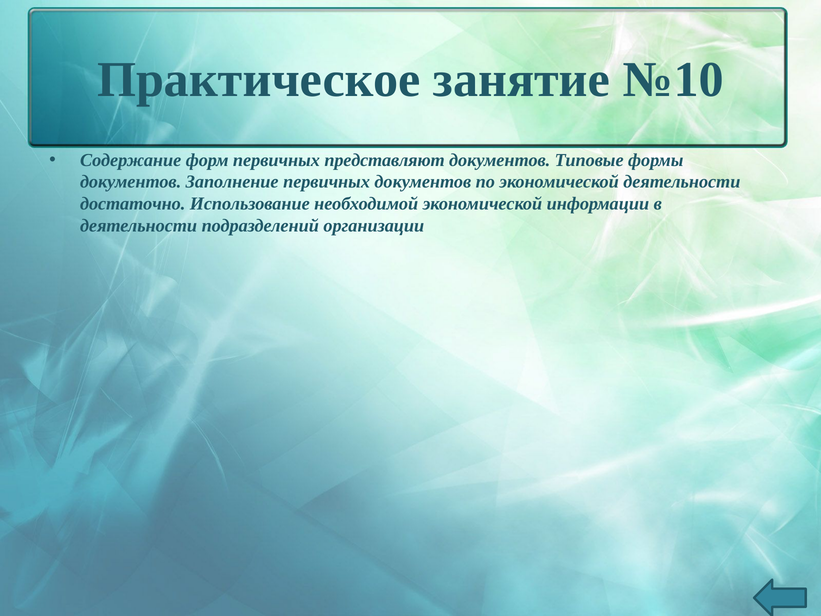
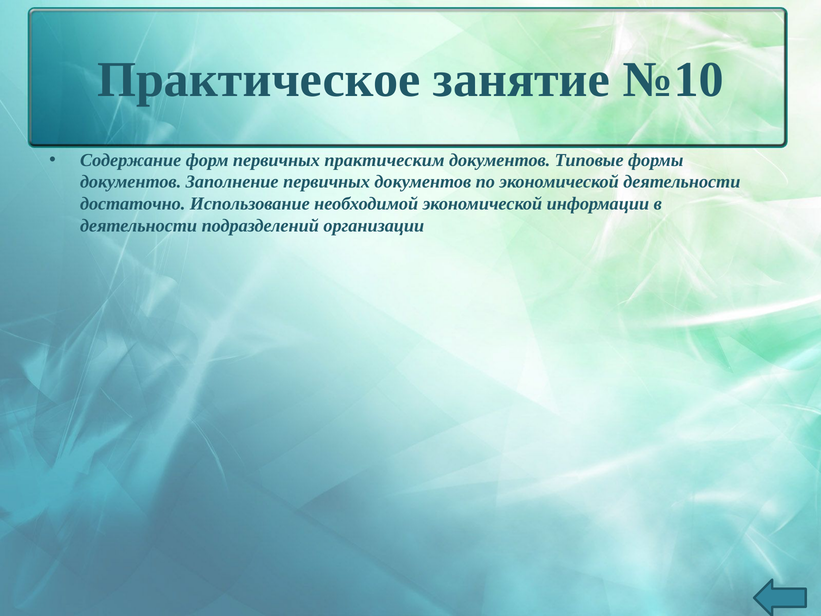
представляют: представляют -> практическим (384, 160)
